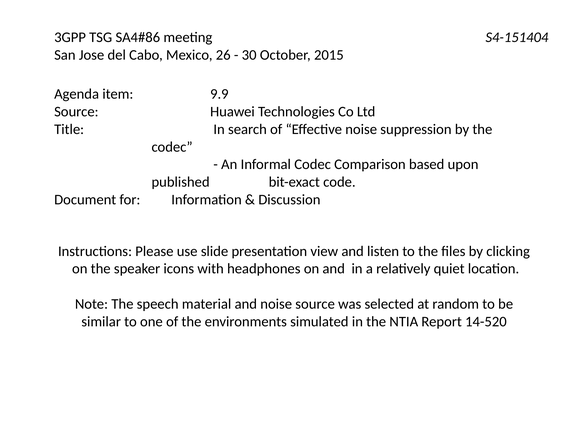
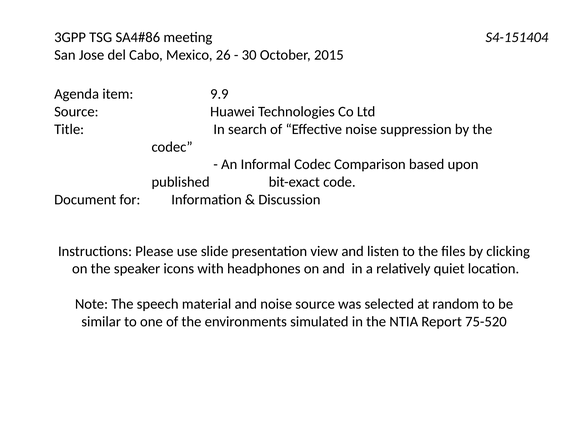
14-520: 14-520 -> 75-520 (486, 321)
